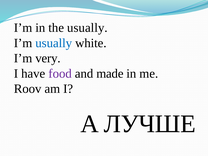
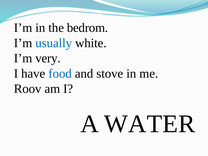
the usually: usually -> bedrom (87, 28)
food colour: purple -> blue (60, 74)
made: made -> stove (110, 74)
ЛУЧШЕ: ЛУЧШЕ -> WATER (149, 124)
